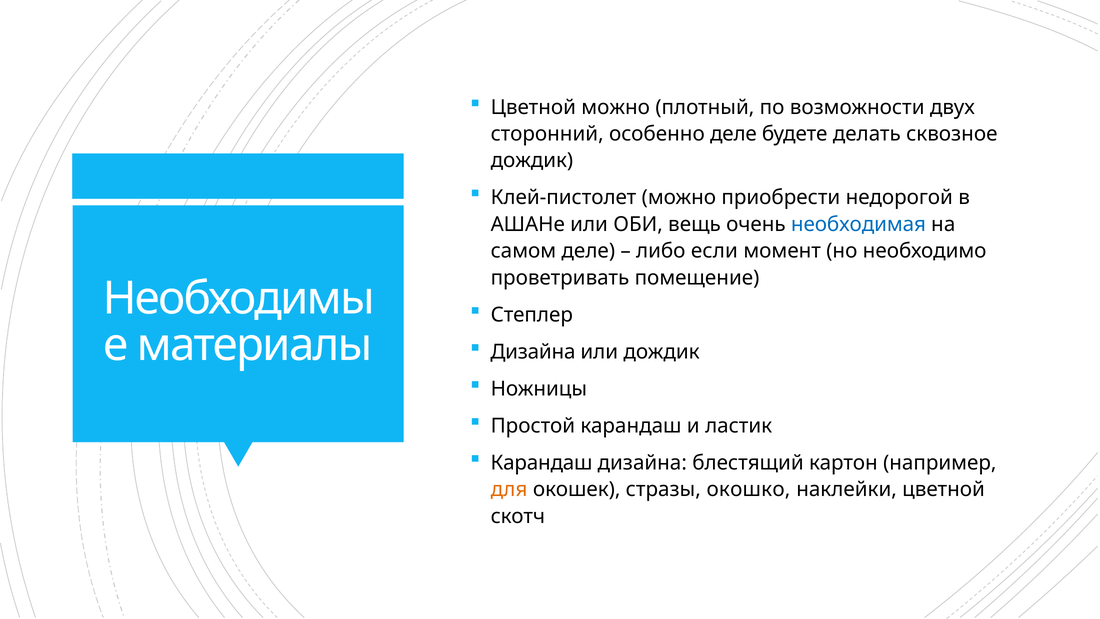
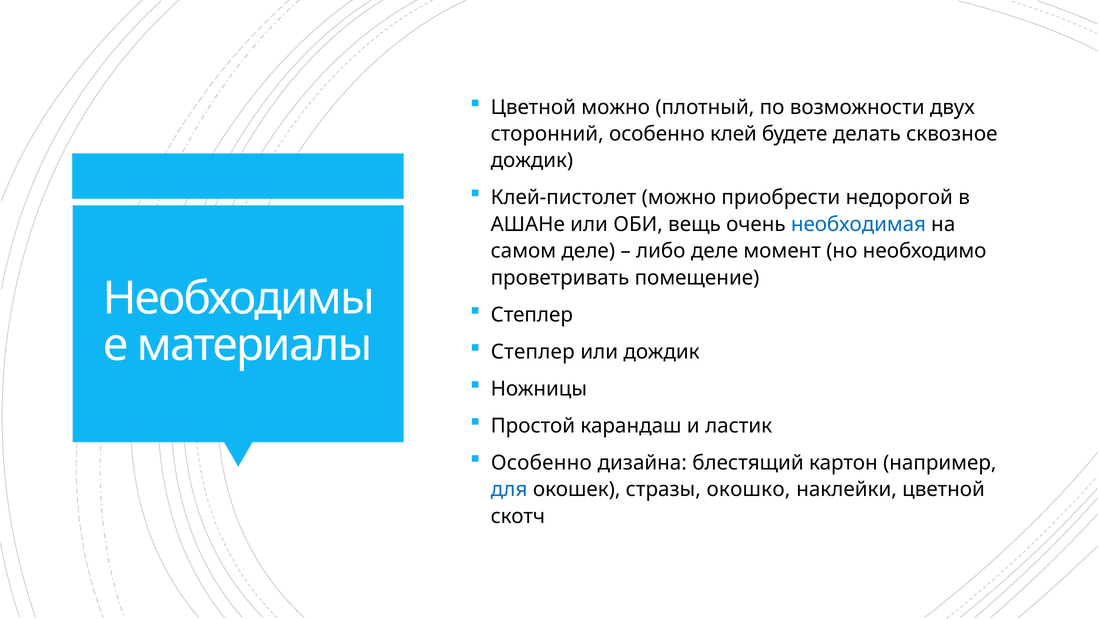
особенно деле: деле -> клей (733, 134)
либо если: если -> деле (715, 251)
Дизайна: Дизайна -> Степлер (533, 352)
Карандаш: Карандаш -> Особенно (541, 463)
для colour: orange -> blue (509, 489)
